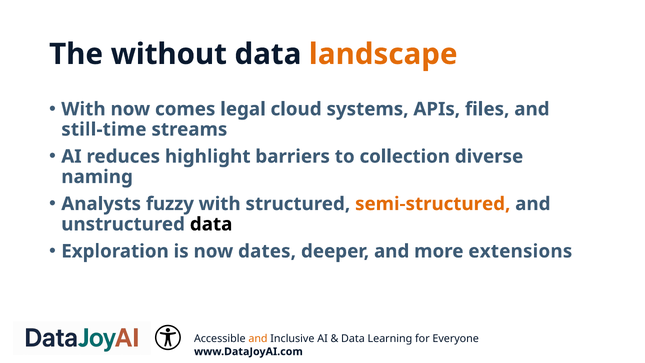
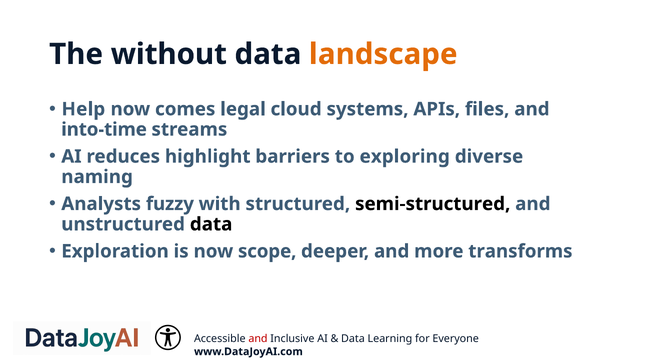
With: With -> Help (83, 109)
still-time: still-time -> into-time (104, 129)
collection: collection -> exploring (405, 156)
semi-structured colour: orange -> black (433, 204)
dates: dates -> scope (267, 251)
extensions: extensions -> transforms (520, 251)
and colour: orange -> red (258, 339)
